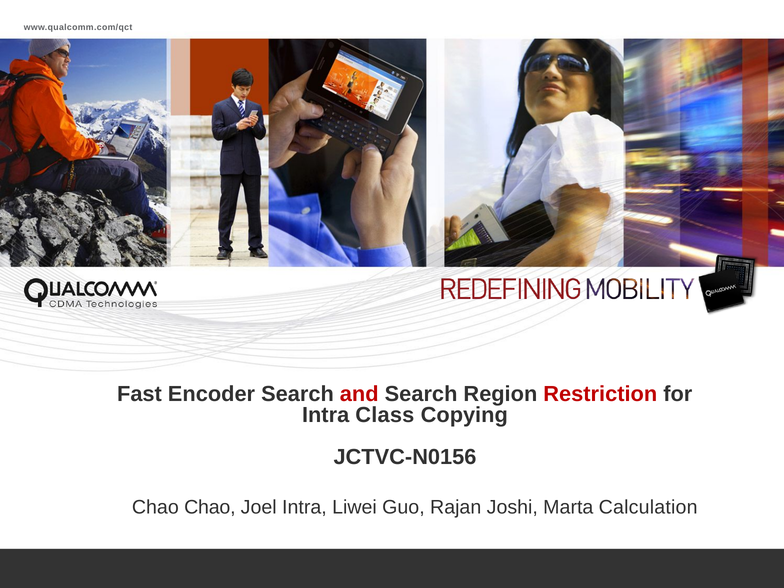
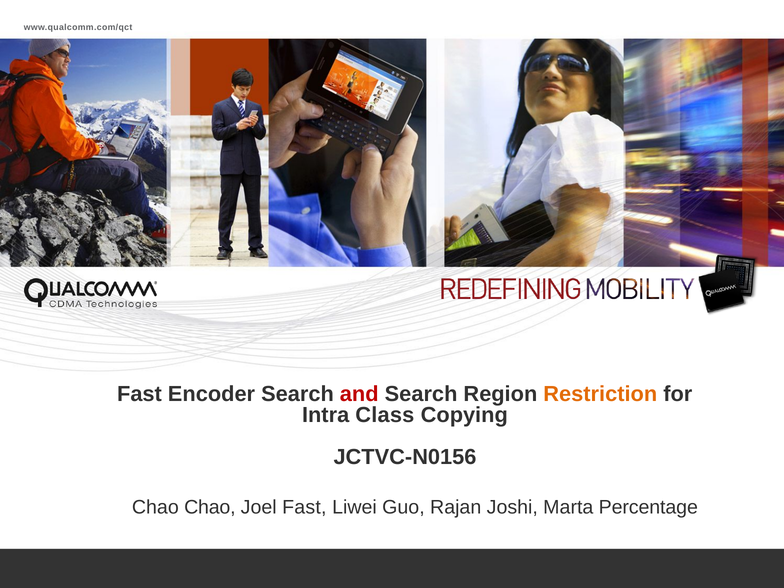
Restriction colour: red -> orange (600, 394)
Joel Intra: Intra -> Fast (304, 507)
Calculation: Calculation -> Percentage (648, 507)
